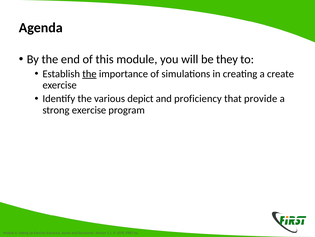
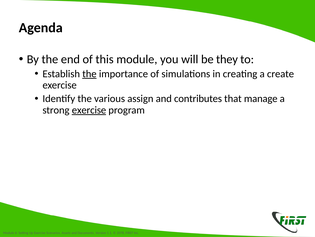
depict: depict -> assign (140, 98)
proficiency: proficiency -> contributes (198, 98)
provide: provide -> manage (261, 98)
exercise underline: none -> present (89, 110)
